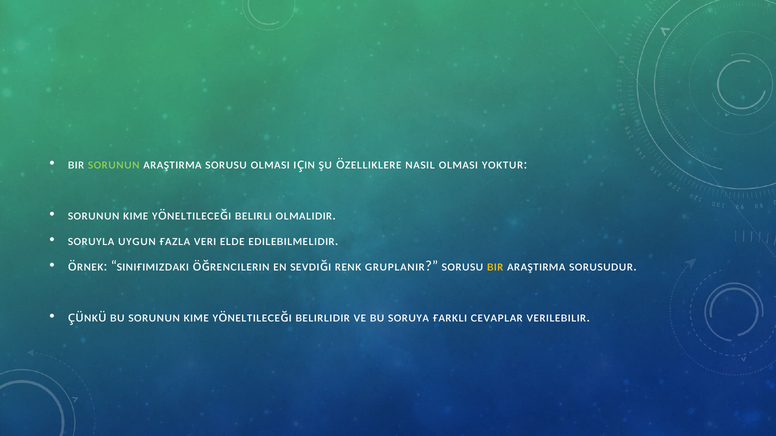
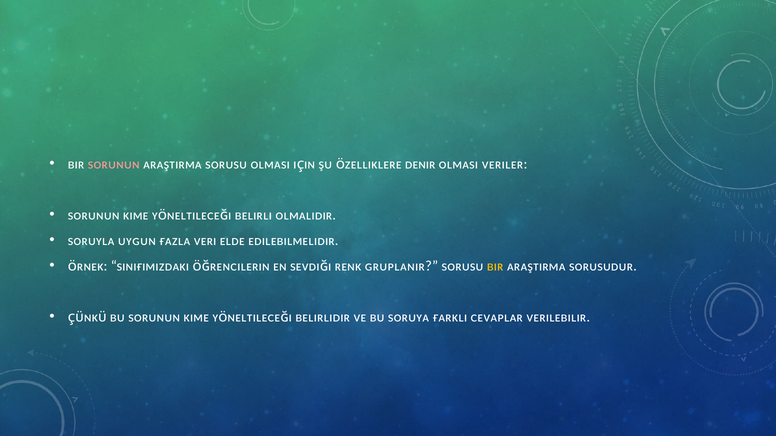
sᴏʀᴜɴᴜɴ colour: light green -> pink (114, 164)
ɴᴀsıʟ: ɴᴀsıʟ -> ᴅᴇɴɪʀ (420, 164)
ʏᴏᴋᴛᴜʀ: ʏᴏᴋᴛᴜʀ -> ᴠᴇʀɪʟᴇʀ (505, 164)
